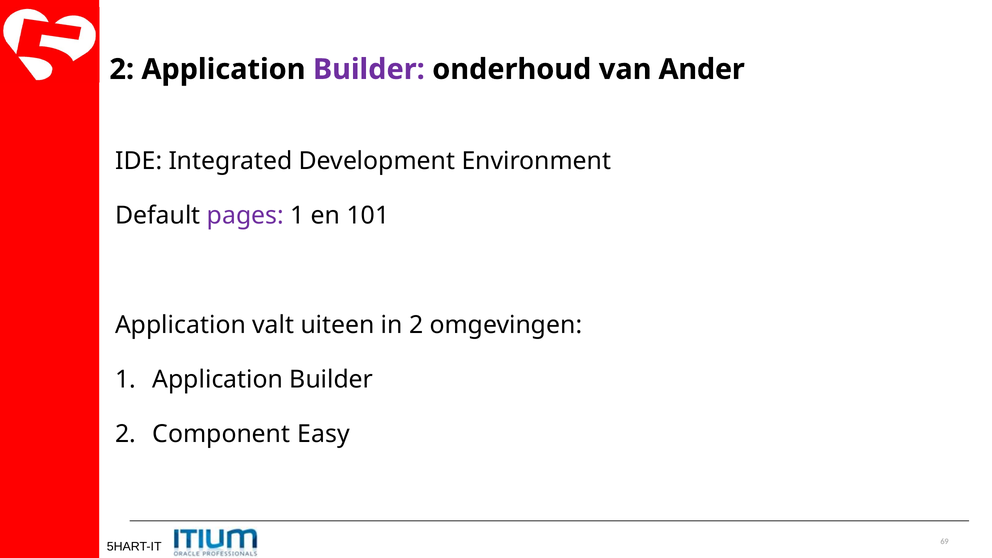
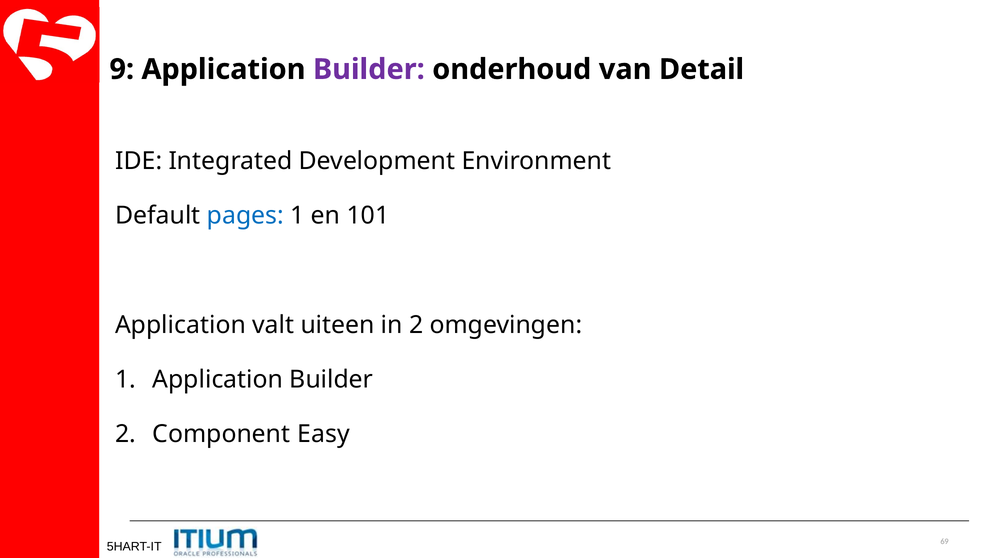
2: 2 -> 9 (122, 69)
Ander: Ander -> Detail (702, 69)
pages colour: purple -> blue (245, 216)
